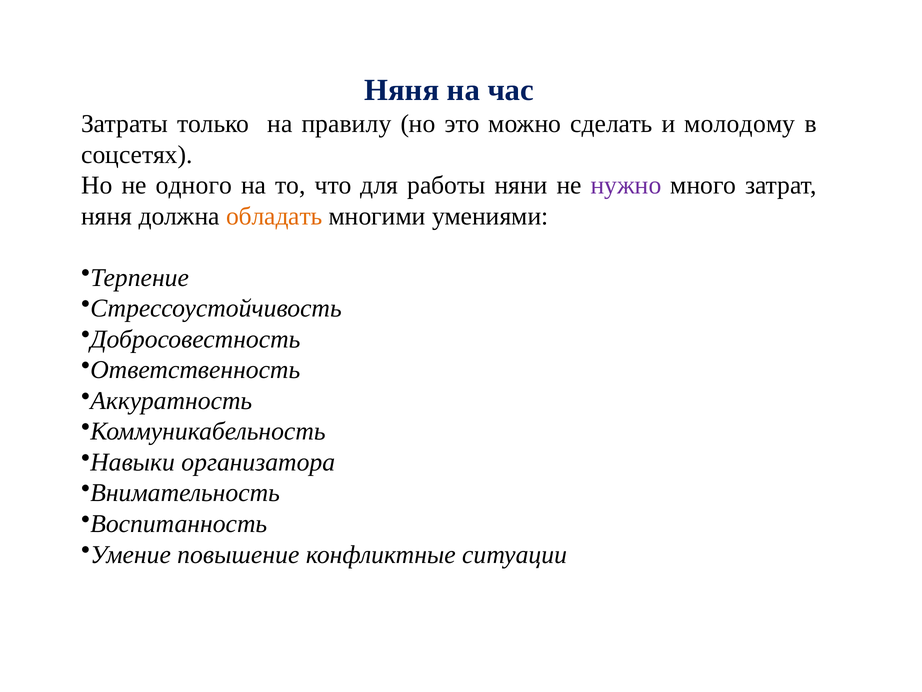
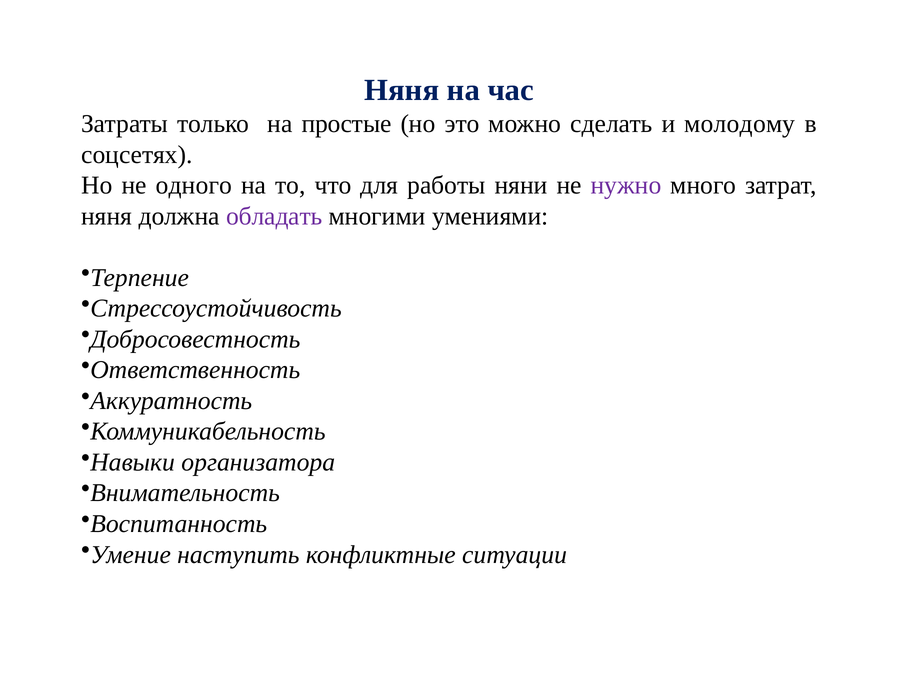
правилу: правилу -> простые (347, 124)
обладать colour: orange -> purple (274, 216)
повышение: повышение -> наступить (238, 554)
